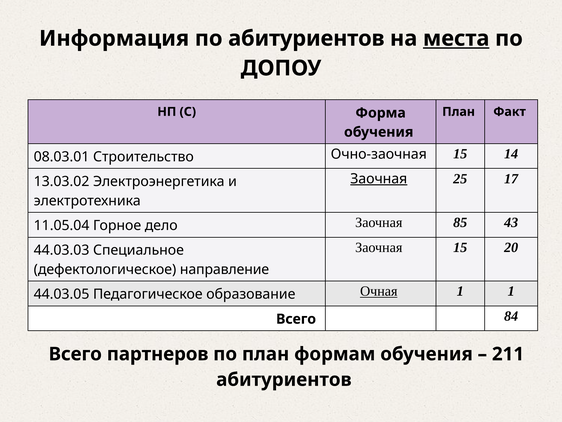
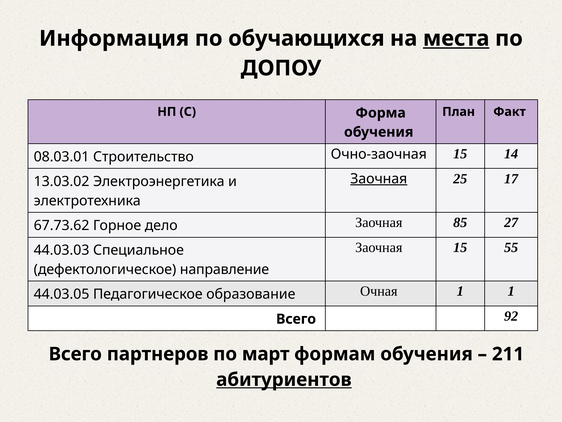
по абитуриентов: абитуриентов -> обучающихся (306, 38)
11.05.04: 11.05.04 -> 67.73.62 (62, 225)
43: 43 -> 27 (511, 222)
20: 20 -> 55 (511, 247)
Очная underline: present -> none (379, 291)
84: 84 -> 92 (511, 316)
по план: план -> март (266, 354)
абитуриентов underline: none -> present (284, 379)
